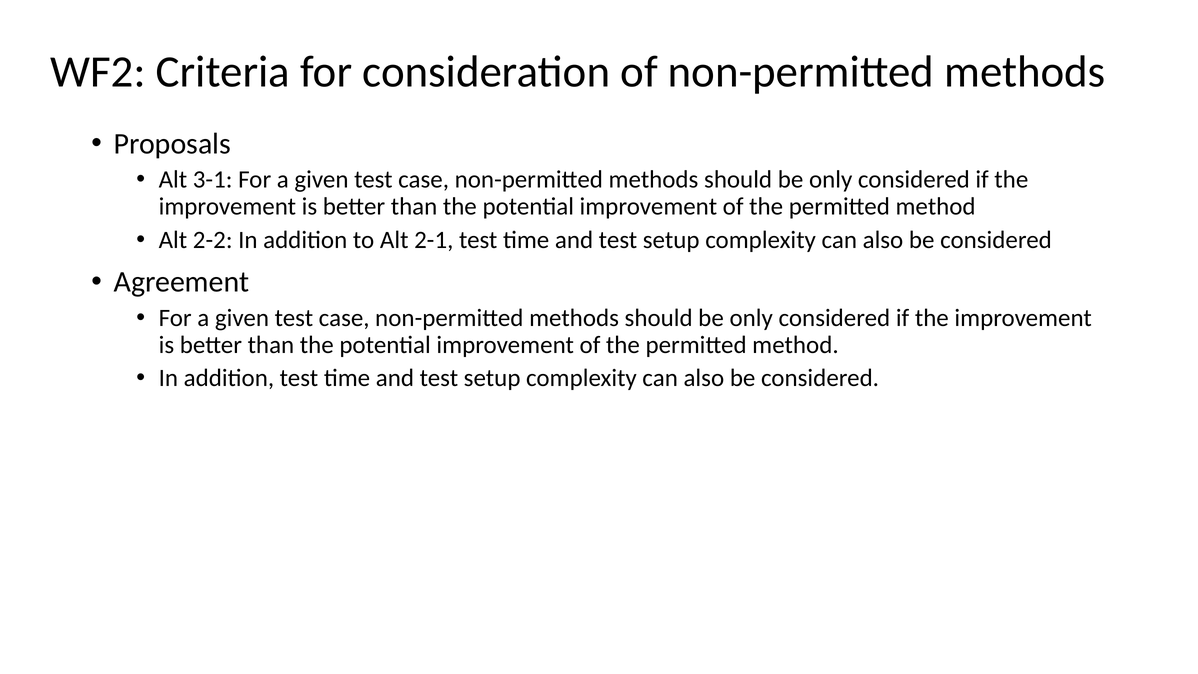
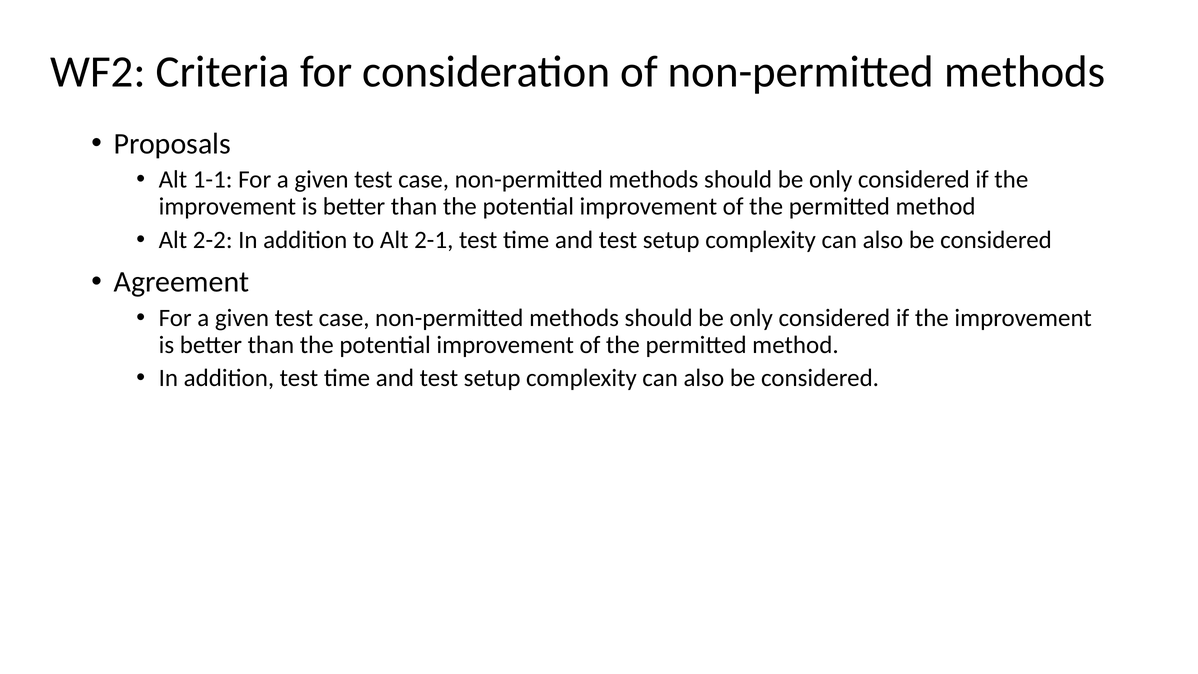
3-1: 3-1 -> 1-1 (213, 180)
